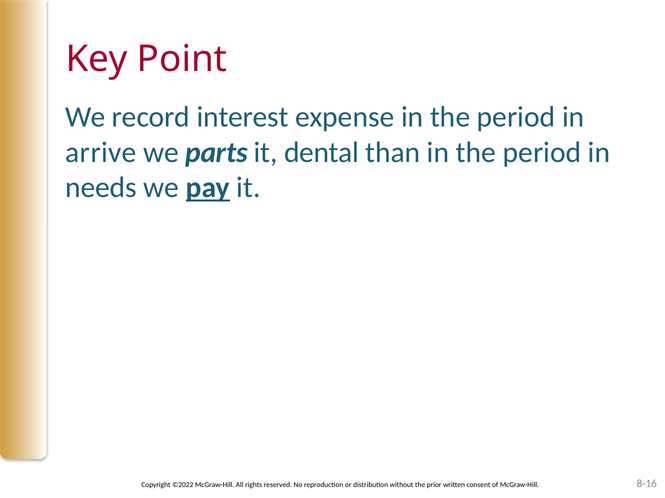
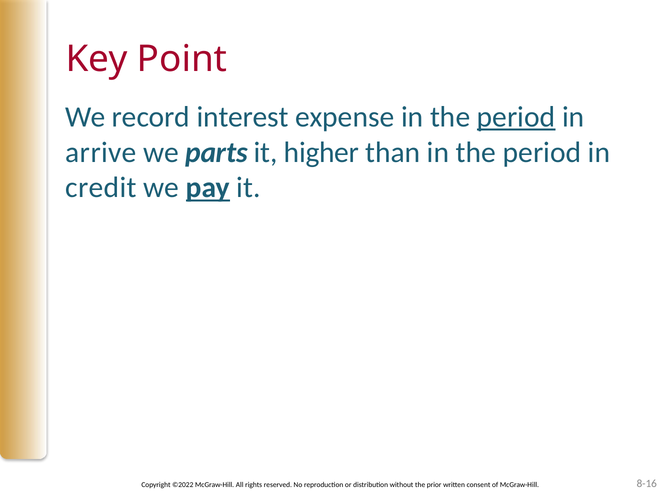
period underline: none -> present (516, 117)
dental: dental -> higher (322, 152)
needs: needs -> credit (101, 188)
